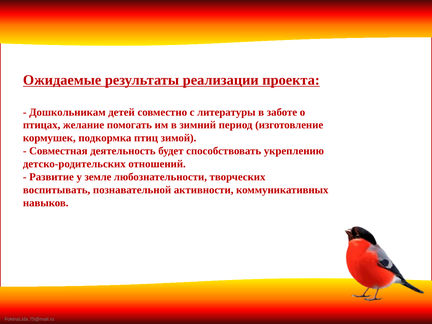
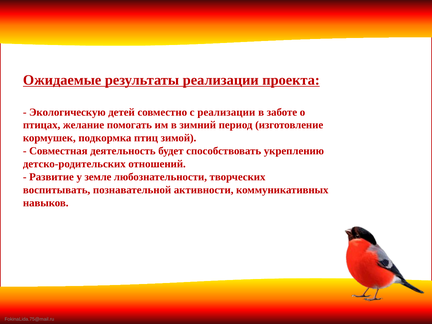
Дошкольникам: Дошкольникам -> Экологическую (67, 112)
с литературы: литературы -> реализации (226, 112)
